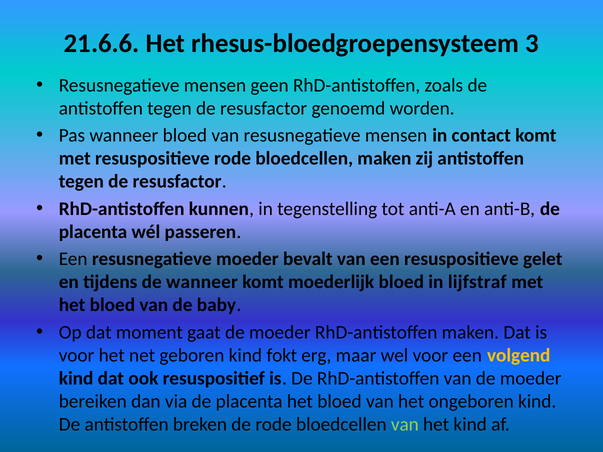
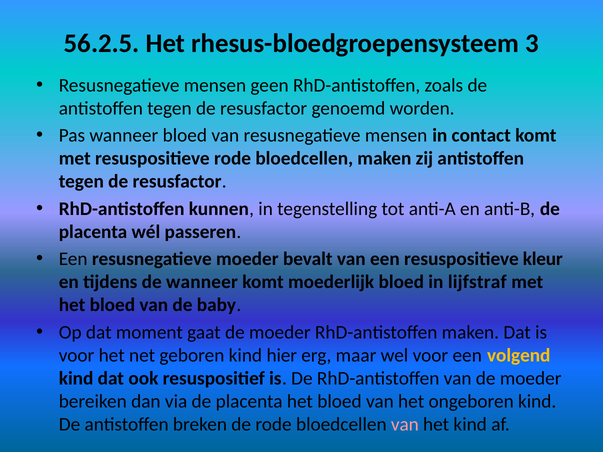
21.6.6: 21.6.6 -> 56.2.5 (102, 43)
gelet: gelet -> kleur (543, 259)
fokt: fokt -> hier (282, 355)
van colour: light green -> pink (405, 425)
